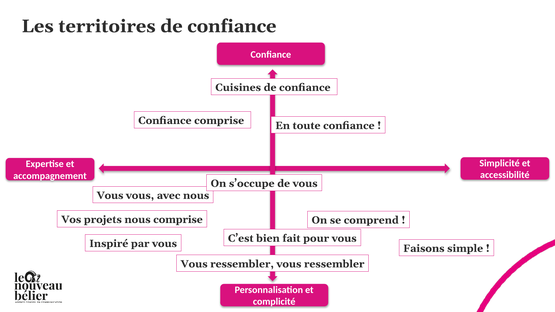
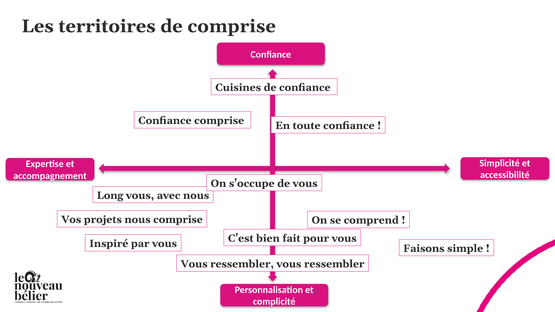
territoires de confiance: confiance -> comprise (232, 26)
Vous: Vous -> Long (110, 196)
